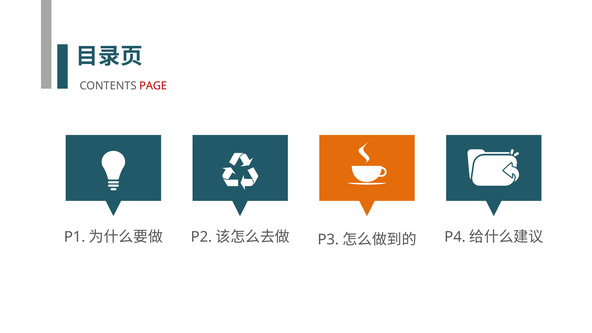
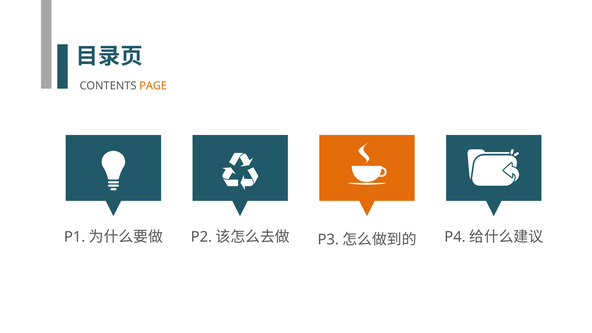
PAGE colour: red -> orange (153, 86)
